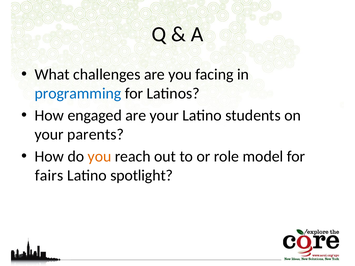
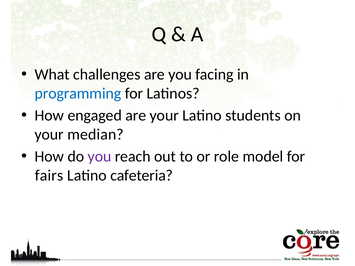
parents: parents -> median (96, 134)
you colour: orange -> purple (100, 157)
spotlight: spotlight -> cafeteria (142, 175)
